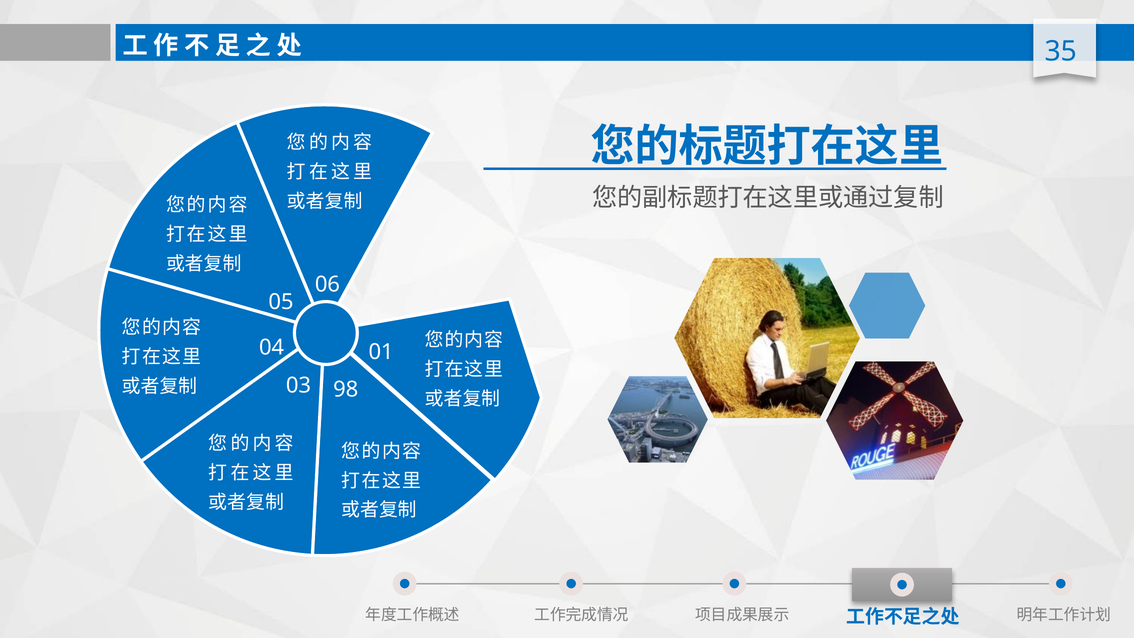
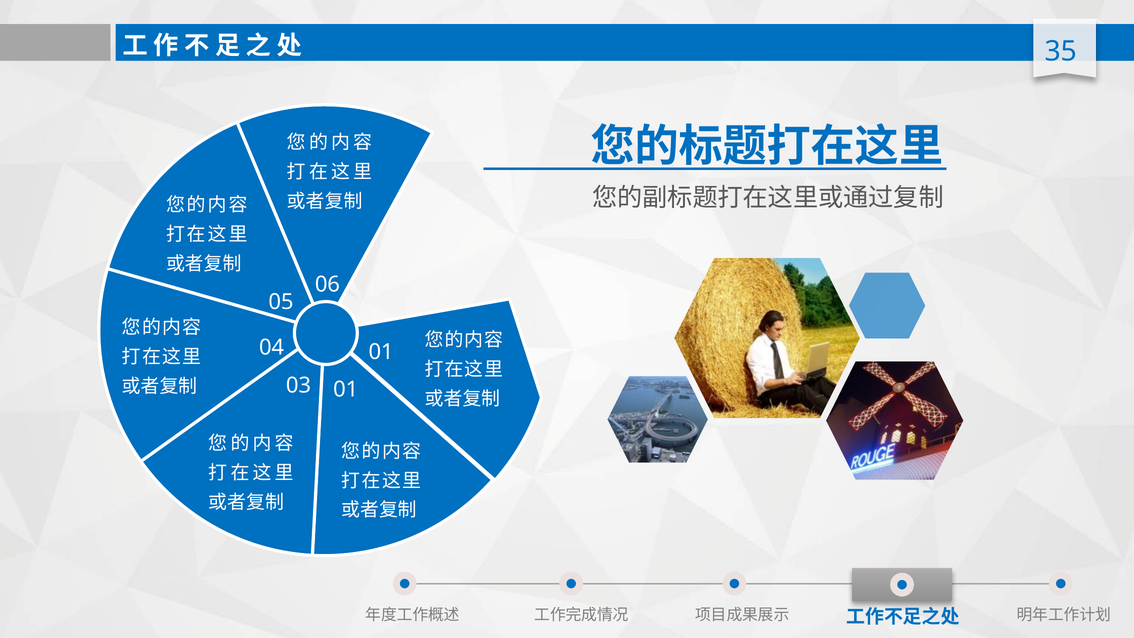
03 98: 98 -> 01 (346, 390)
